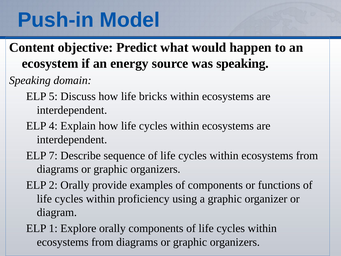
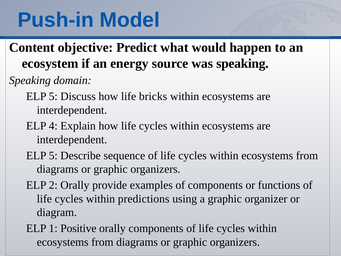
7: 7 -> 5 (53, 155)
proficiency: proficiency -> predictions (144, 199)
Explore: Explore -> Positive (78, 228)
